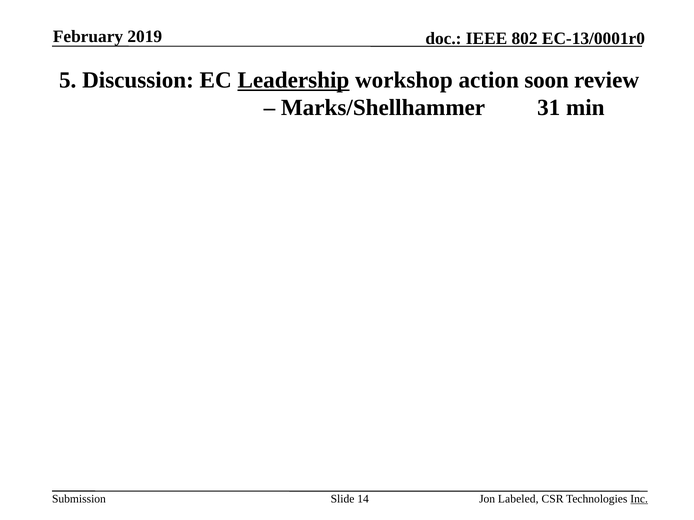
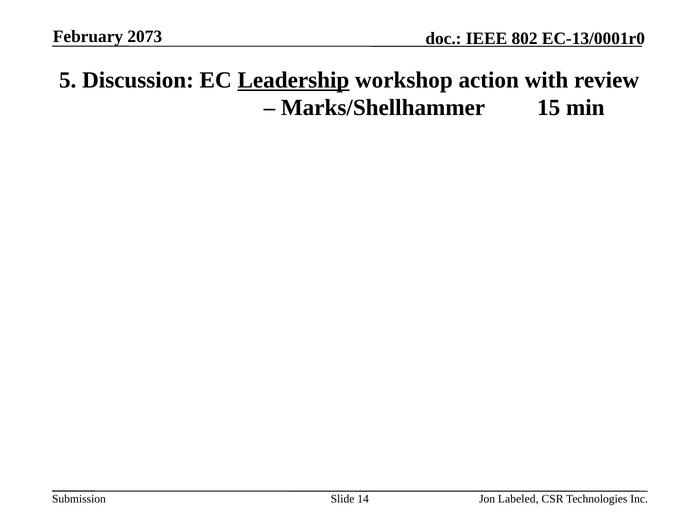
2019: 2019 -> 2073 (145, 37)
soon: soon -> with (546, 80)
31: 31 -> 15 (549, 108)
Inc underline: present -> none (639, 499)
